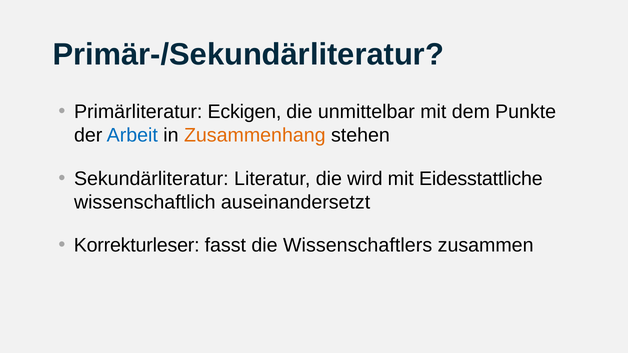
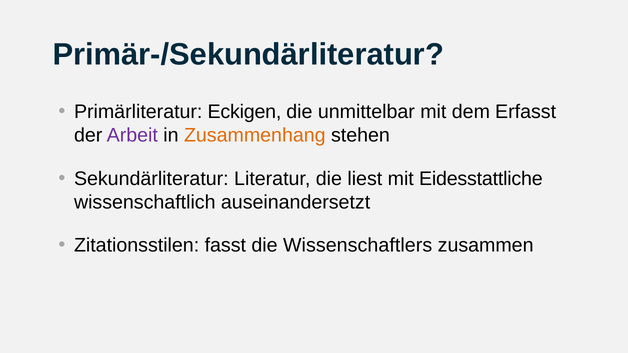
Punkte: Punkte -> Erfasst (526, 112)
Arbeit colour: blue -> purple (132, 136)
wird: wird -> liest (365, 179)
Korrekturleser: Korrekturleser -> Zitationsstilen (137, 245)
